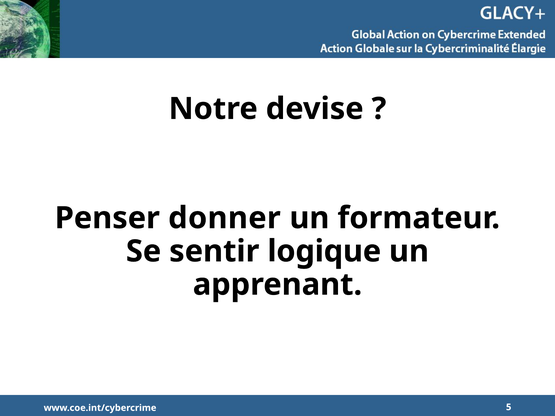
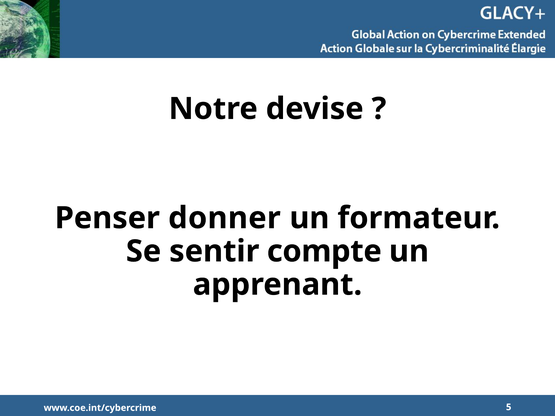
logique: logique -> compte (324, 251)
